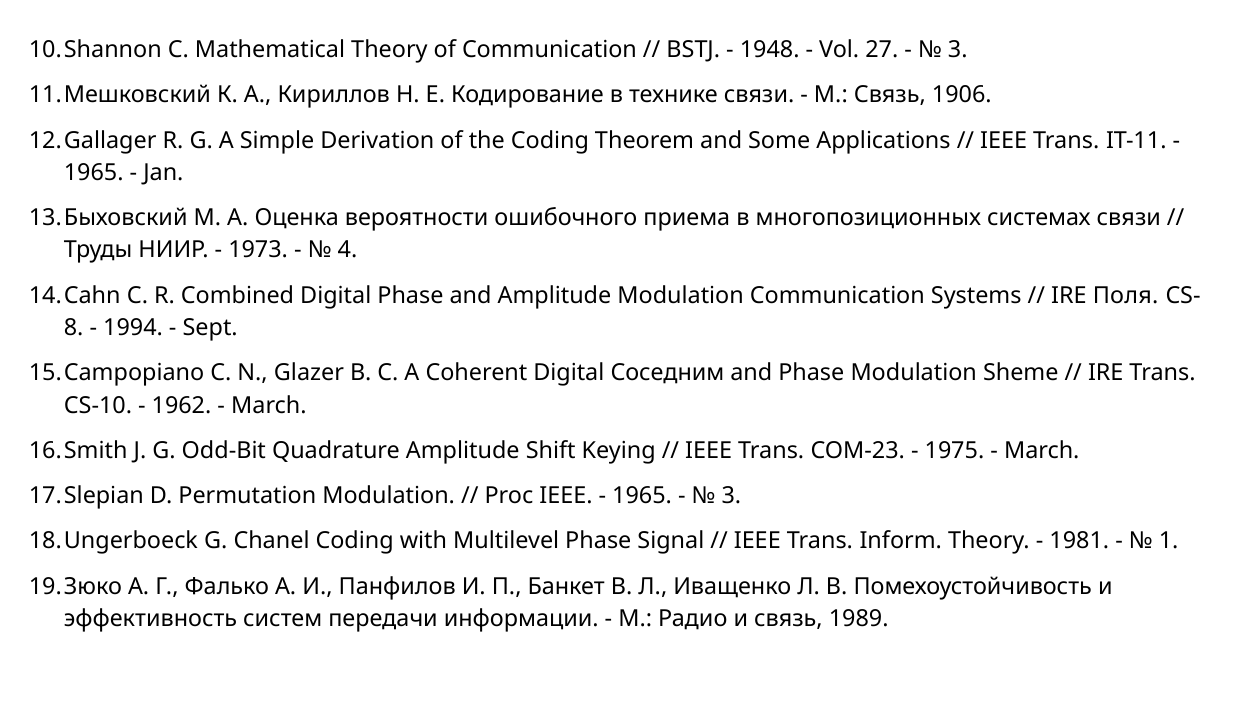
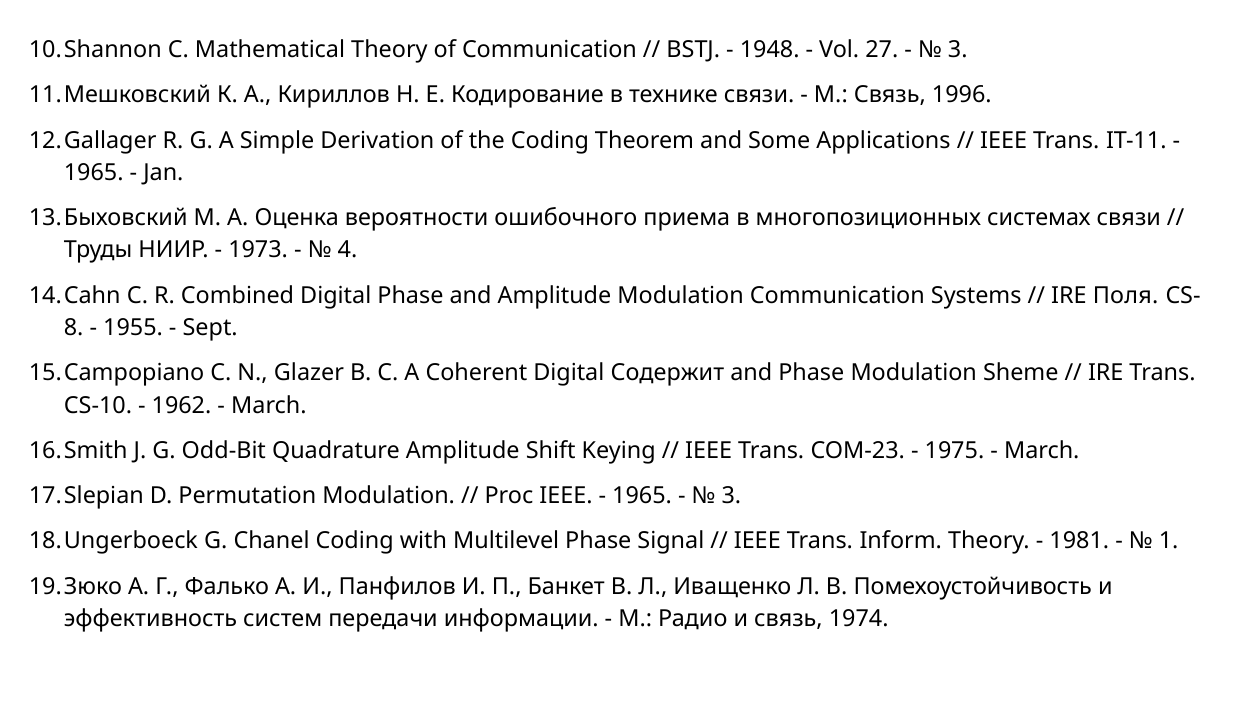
1906: 1906 -> 1996 (962, 95)
1994: 1994 -> 1955 (133, 328)
Соседним: Соседним -> Содержит (667, 373)
1989: 1989 -> 1974 (859, 619)
